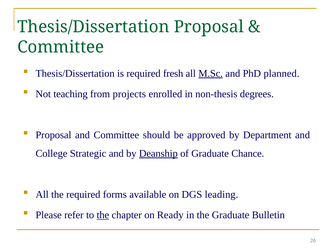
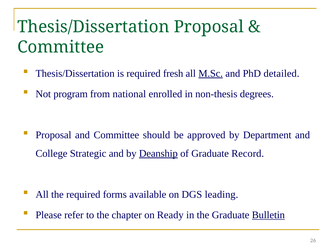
planned: planned -> detailed (282, 73)
teaching: teaching -> program (71, 94)
projects: projects -> national (129, 94)
Chance: Chance -> Record (248, 154)
the underline: present -> none (103, 215)
Bulletin underline: none -> present (268, 215)
